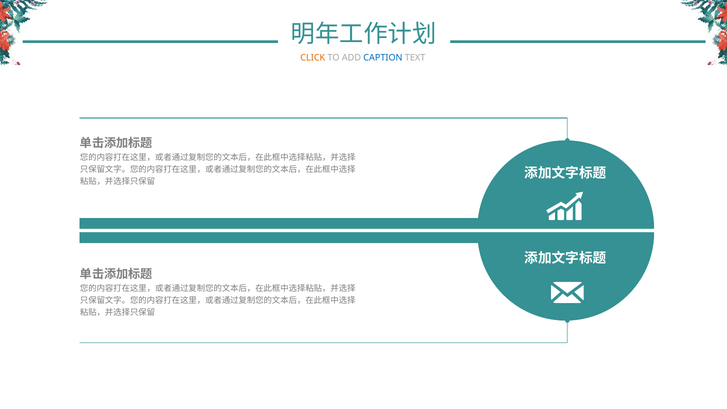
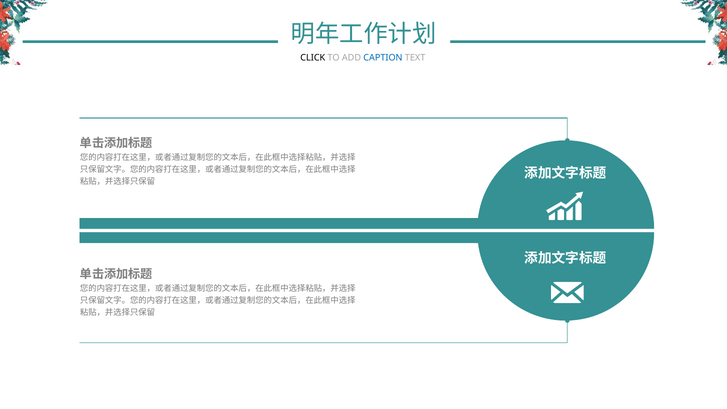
CLICK colour: orange -> black (313, 58)
